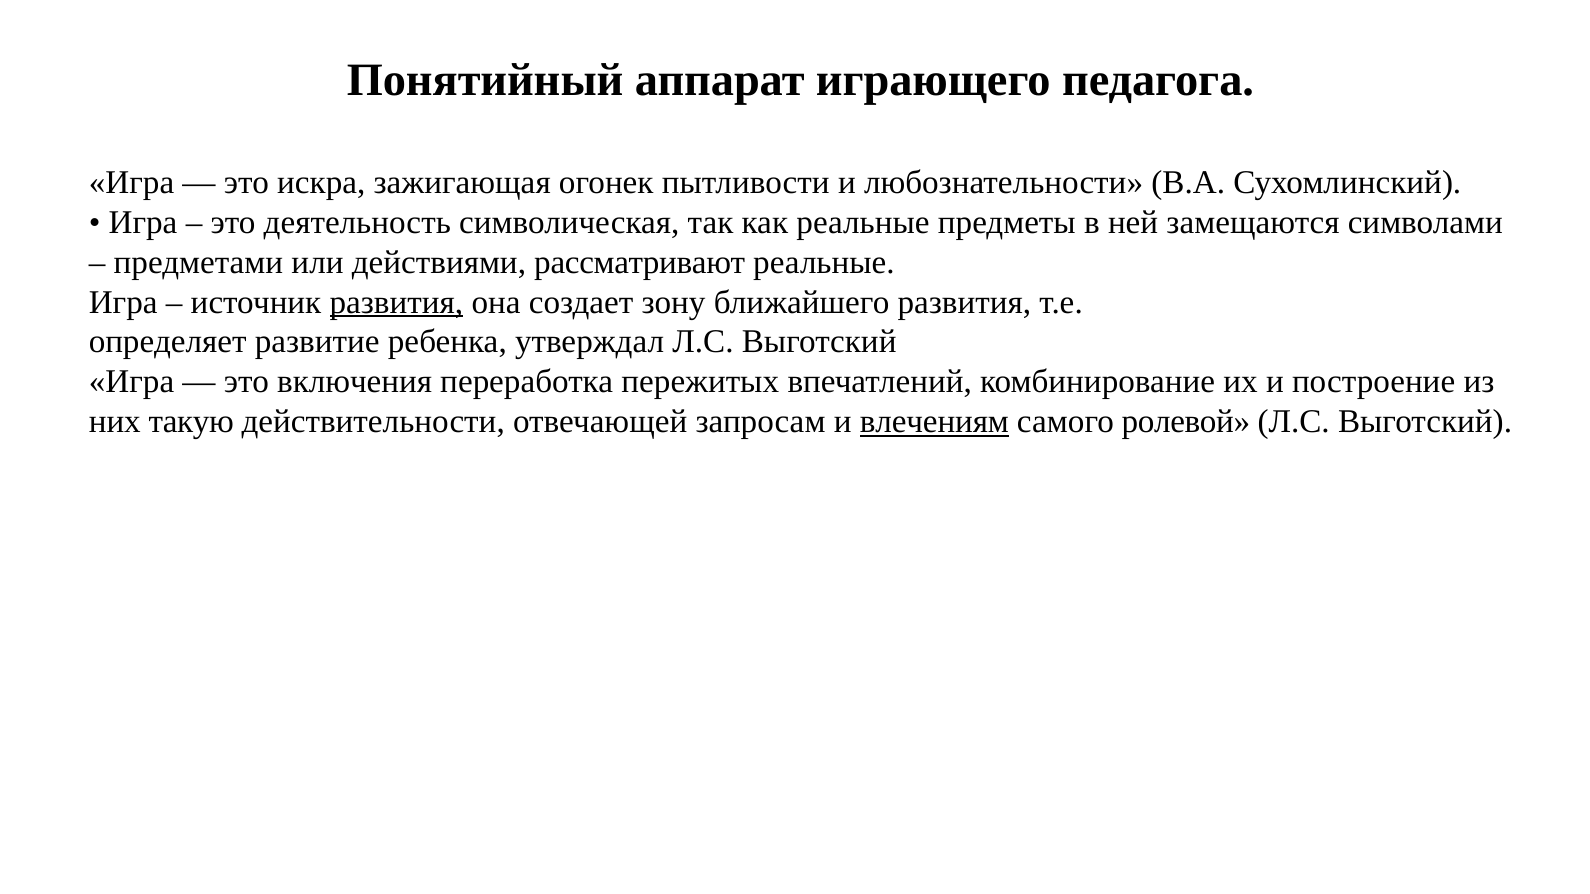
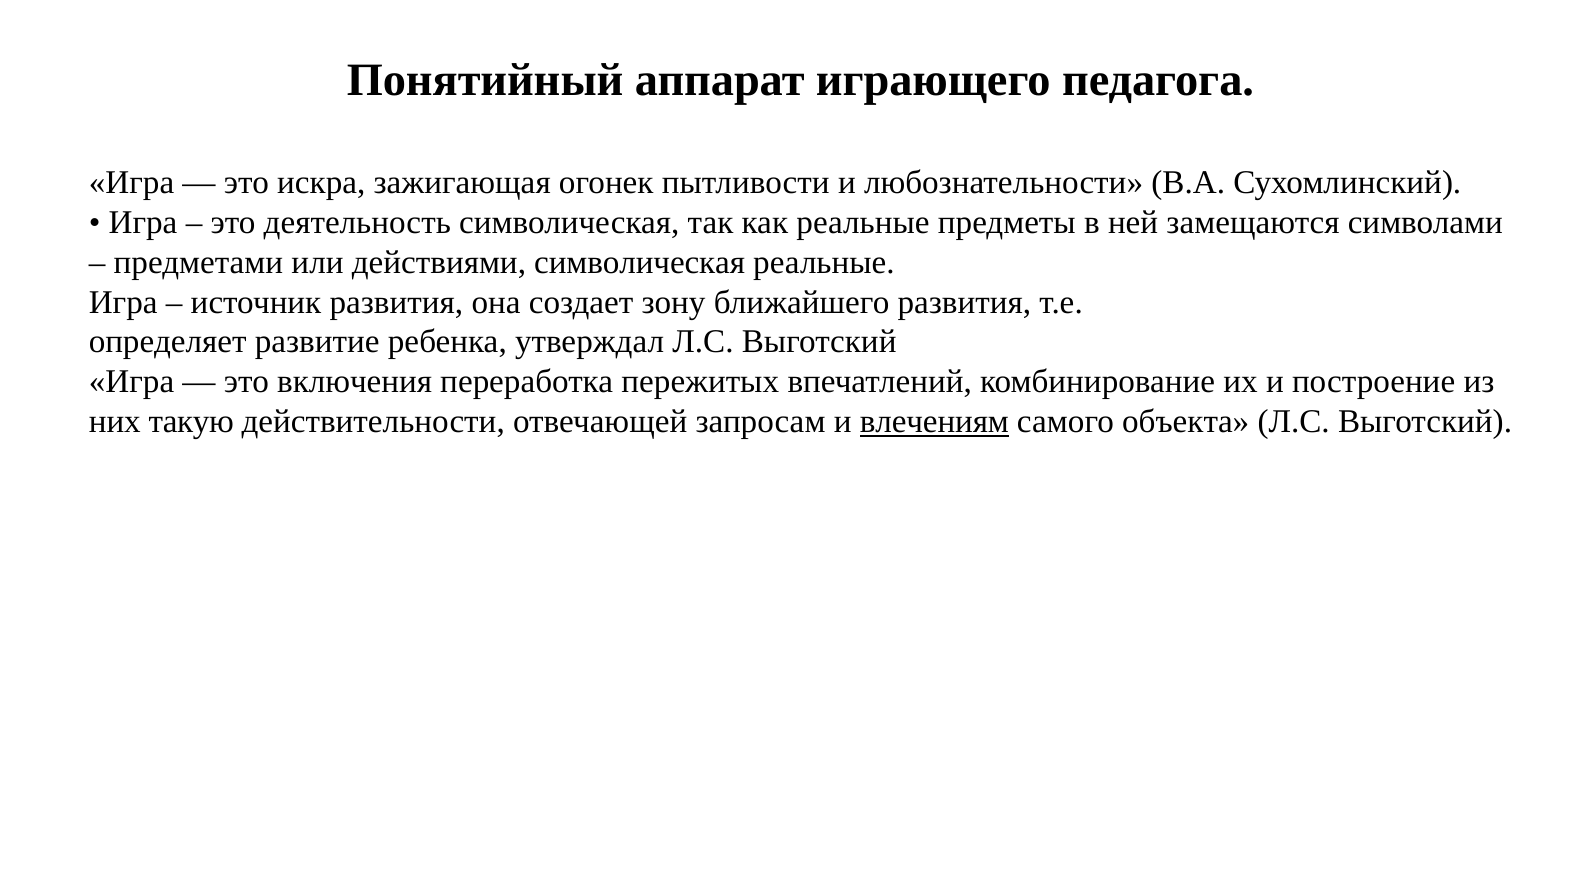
действиями рассматривают: рассматривают -> символическая (640, 263)
развития underline: present -> none (396, 302)
ролевой: ролевой -> объекта (1186, 422)
